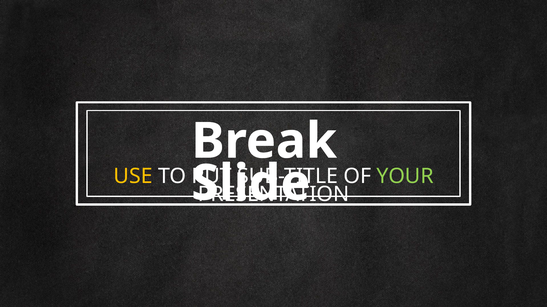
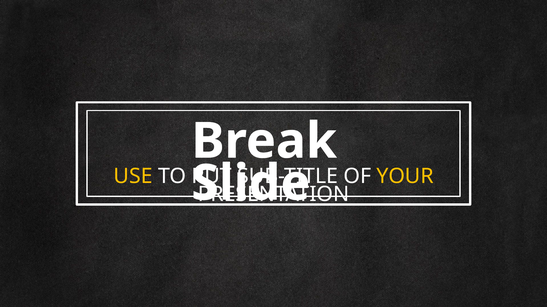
YOUR colour: light green -> yellow (405, 177)
